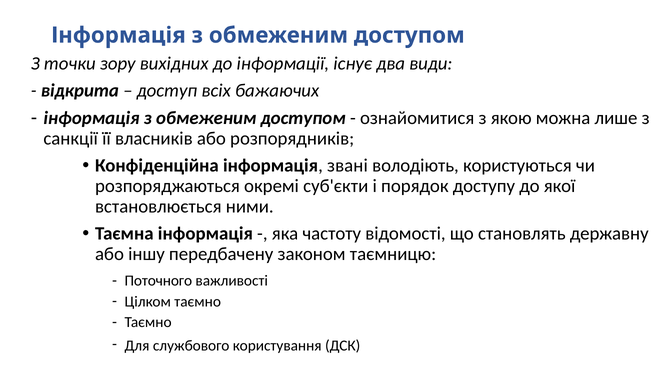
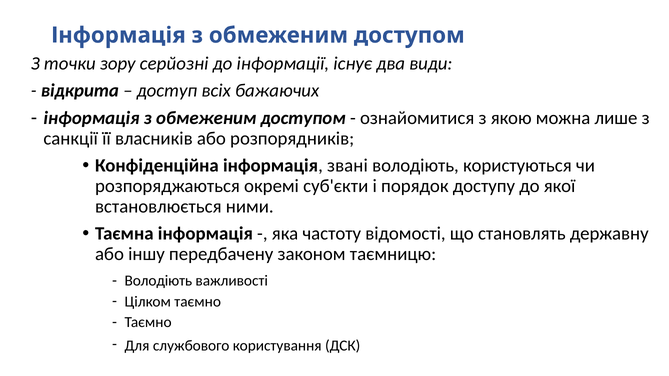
вихідних: вихідних -> серйозні (174, 63)
Поточного: Поточного -> Володіють (158, 281)
